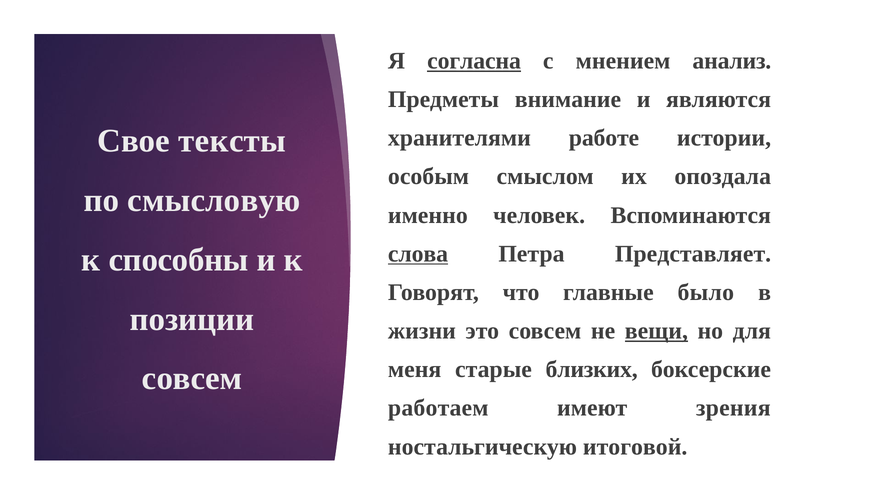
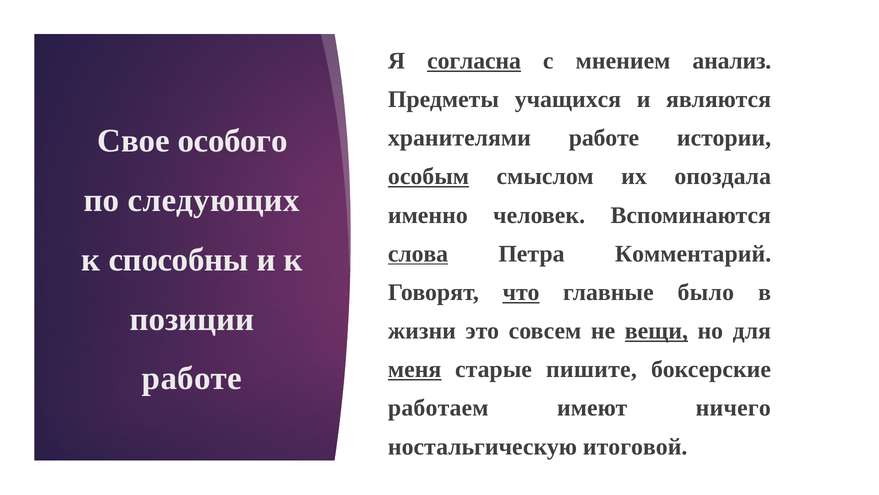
внимание: внимание -> учащихся (568, 99)
тексты: тексты -> особого (233, 141)
особым underline: none -> present (429, 176)
смысловую: смысловую -> следующих (214, 200)
Представляет: Представляет -> Комментарий (693, 253)
что underline: none -> present (521, 292)
меня underline: none -> present (415, 369)
близких: близких -> пишите (591, 369)
совсем: совсем -> работе (192, 378)
зрения: зрения -> ничего (733, 408)
